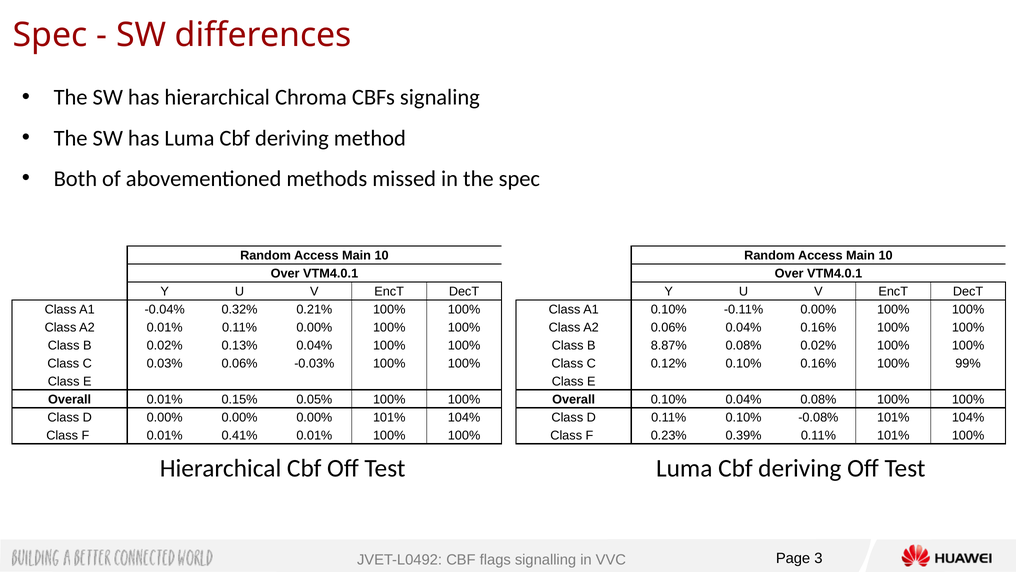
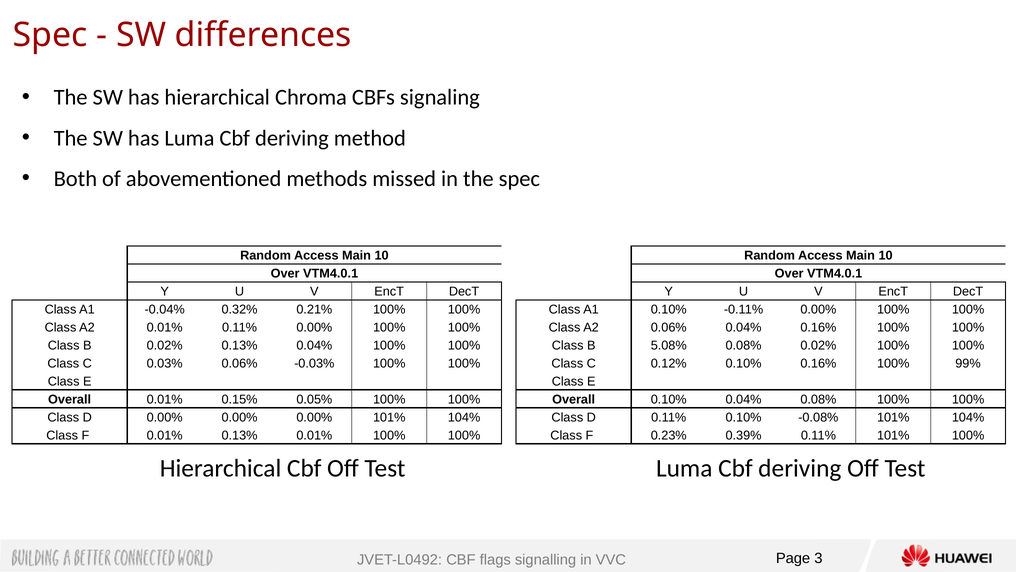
8.87%: 8.87% -> 5.08% (669, 345)
0.01% 0.41%: 0.41% -> 0.13% (240, 435)
